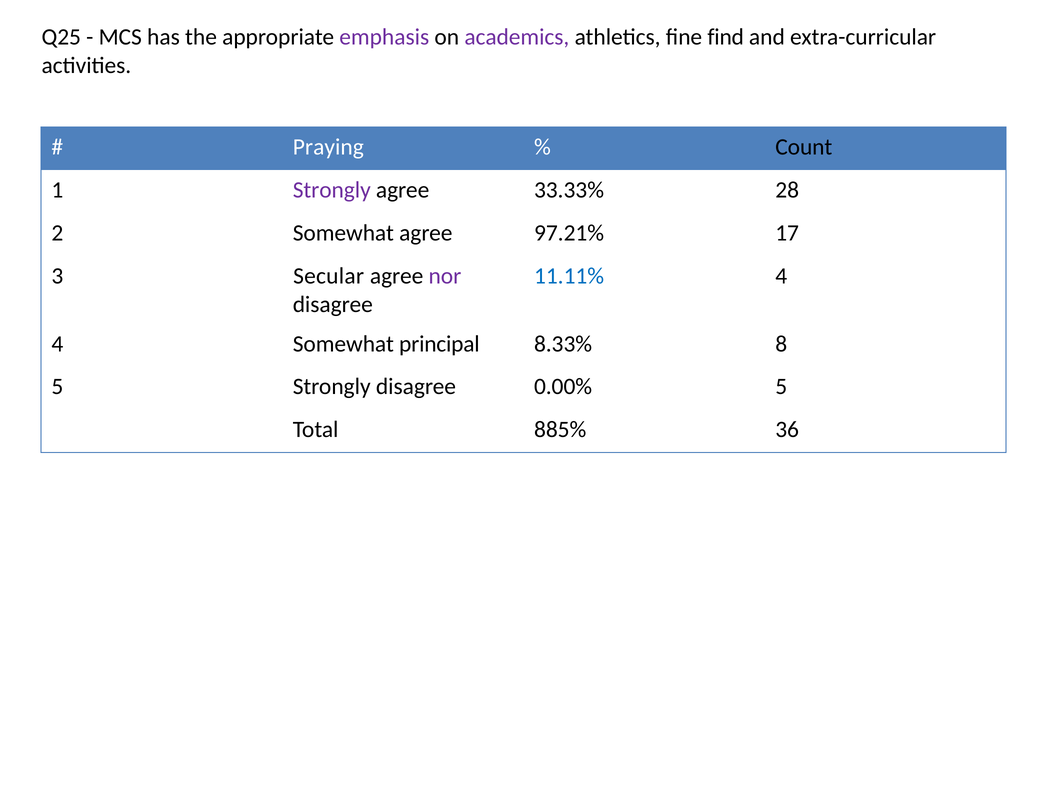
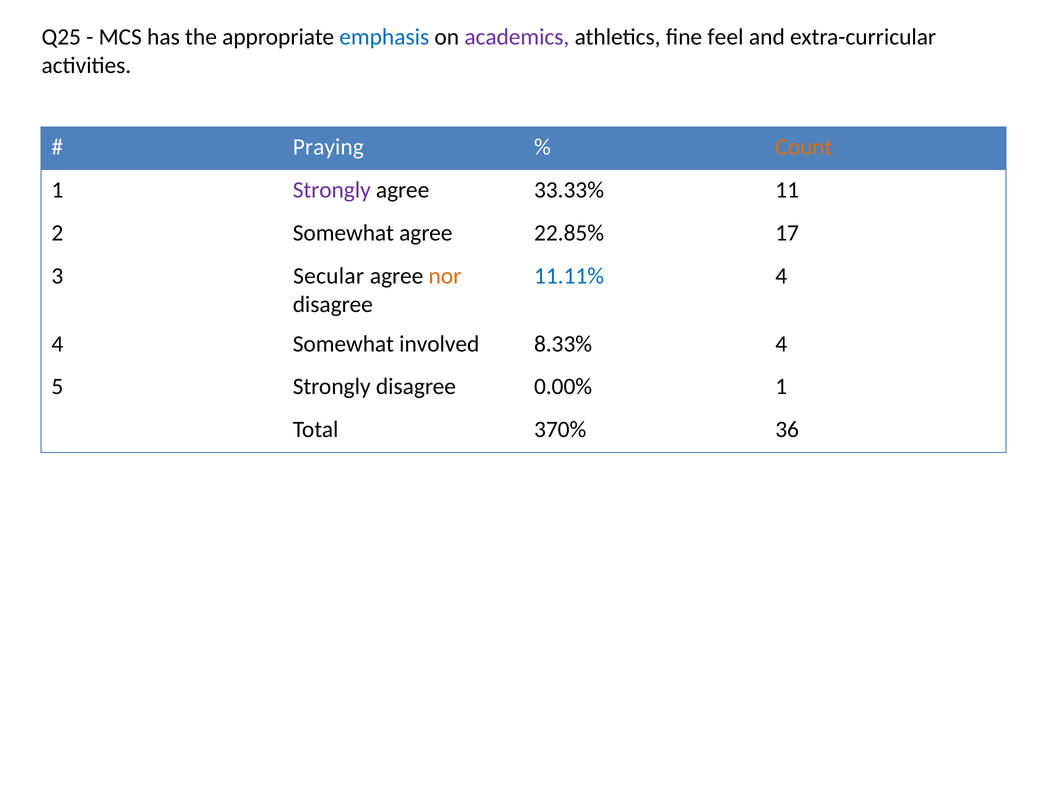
emphasis colour: purple -> blue (384, 37)
find: find -> feel (726, 37)
Count colour: black -> orange (804, 147)
28: 28 -> 11 (787, 190)
97.21%: 97.21% -> 22.85% (569, 233)
nor colour: purple -> orange (445, 276)
principal: principal -> involved (439, 344)
8.33% 8: 8 -> 4 (781, 344)
0.00% 5: 5 -> 1 (781, 387)
885%: 885% -> 370% (560, 429)
